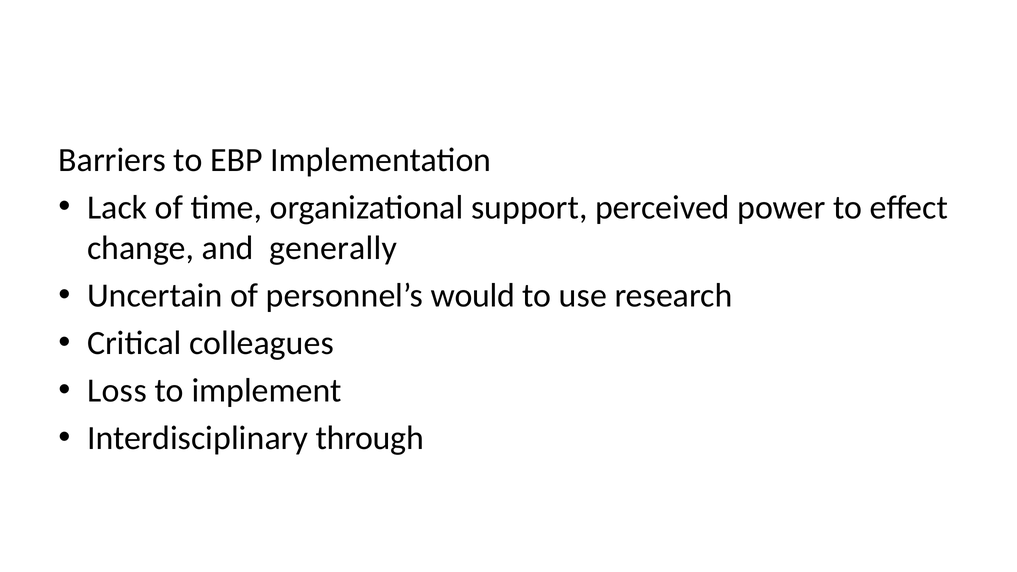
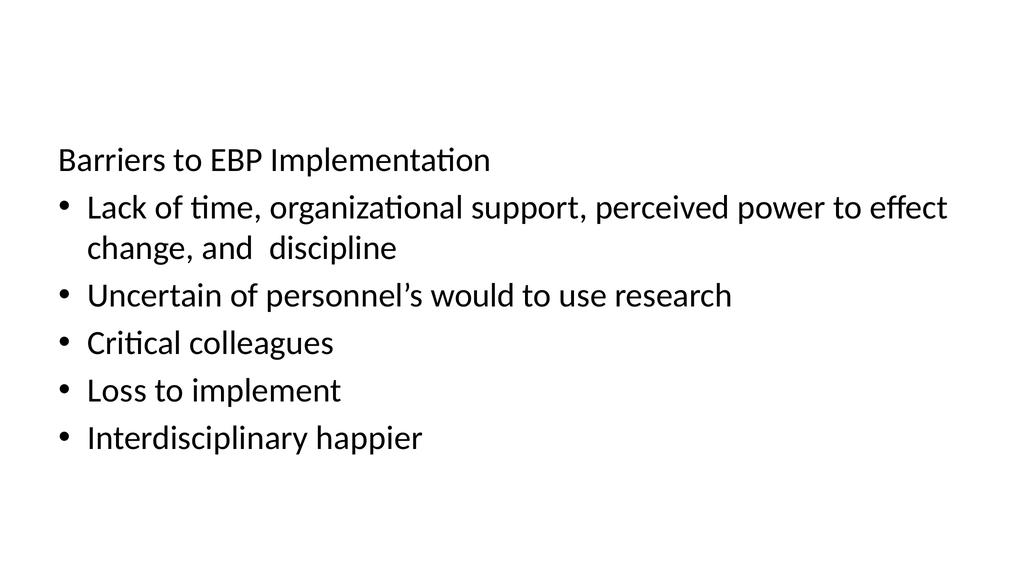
generally: generally -> discipline (333, 248)
through: through -> happier (369, 438)
